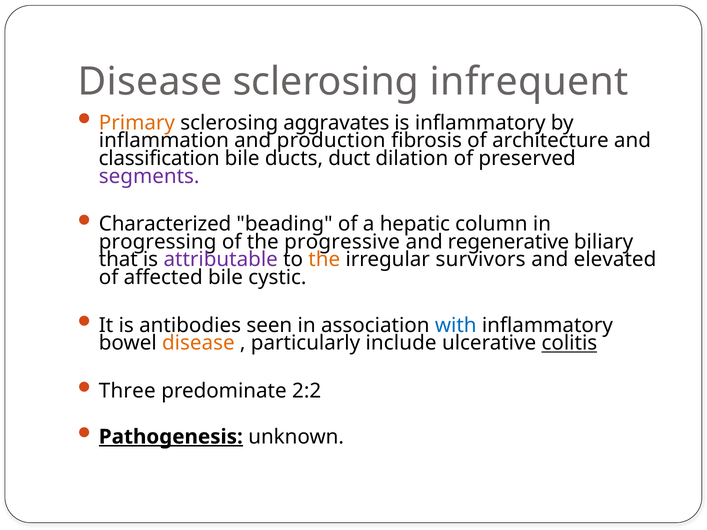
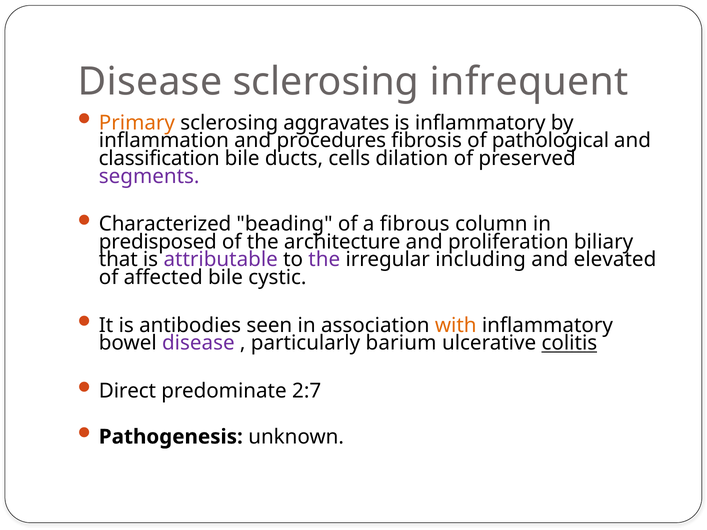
production: production -> procedures (331, 141)
architecture: architecture -> pathological (550, 141)
duct: duct -> cells (349, 159)
hepatic: hepatic -> fibrous (415, 224)
progressing: progressing -> predisposed (158, 242)
progressive: progressive -> architecture (342, 242)
regenerative: regenerative -> proliferation (508, 242)
the colour: orange -> purple (324, 260)
survivors: survivors -> including (481, 260)
with colour: blue -> orange (456, 325)
disease colour: orange -> purple (198, 343)
include: include -> barium (401, 343)
Three: Three -> Direct (127, 391)
2:2: 2:2 -> 2:7 (307, 391)
Pathogenesis underline: present -> none (171, 437)
